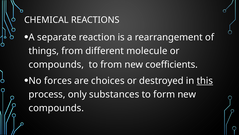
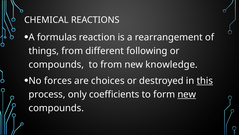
separate: separate -> formulas (57, 37)
molecule: molecule -> following (147, 51)
coefficients: coefficients -> knowledge (172, 64)
substances: substances -> coefficients (114, 94)
new underline: none -> present (187, 94)
